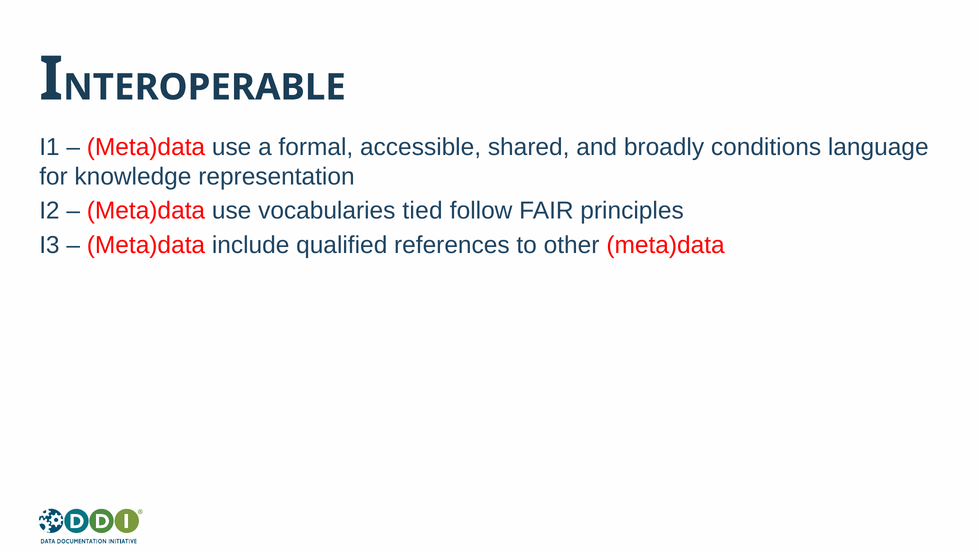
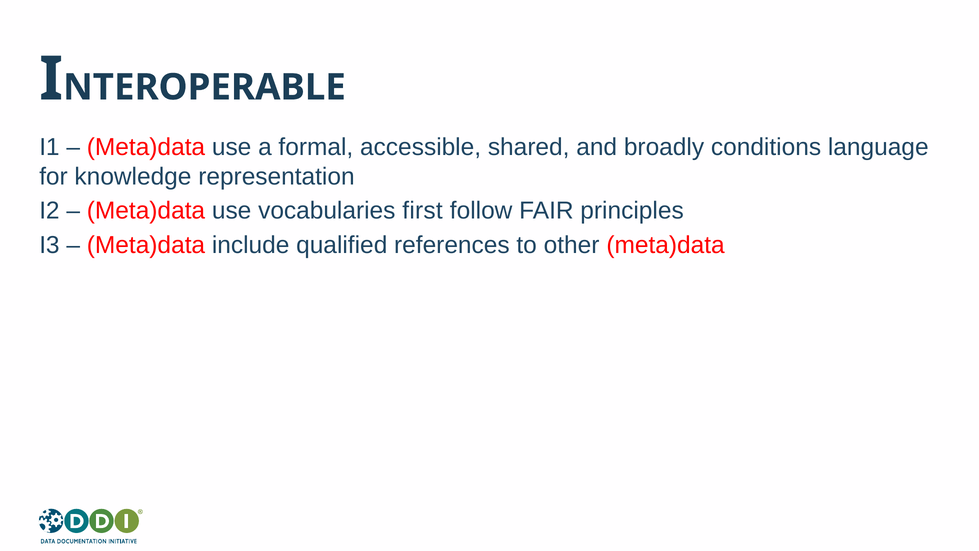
tied: tied -> first (423, 211)
